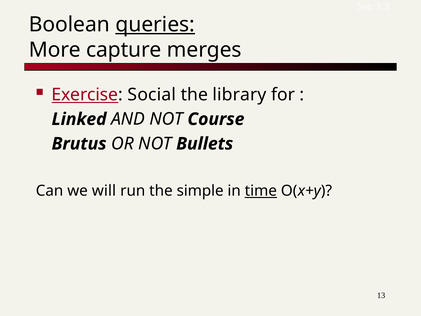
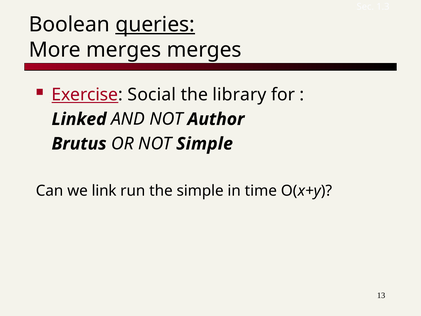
More capture: capture -> merges (124, 50)
Course: Course -> Author (216, 119)
NOT Bullets: Bullets -> Simple (205, 144)
will: will -> link (104, 191)
time underline: present -> none (261, 191)
